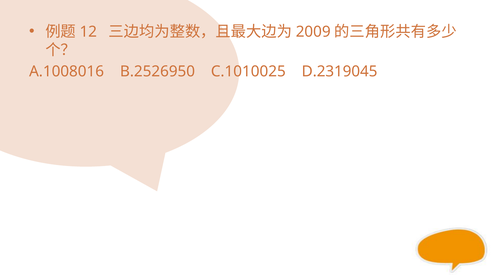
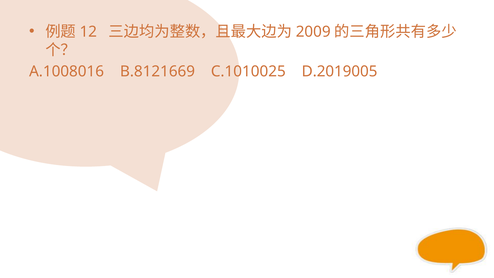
B.2526950: B.2526950 -> B.8121669 (157, 71)
D.2319045: D.2319045 -> D.2019005 (340, 71)
